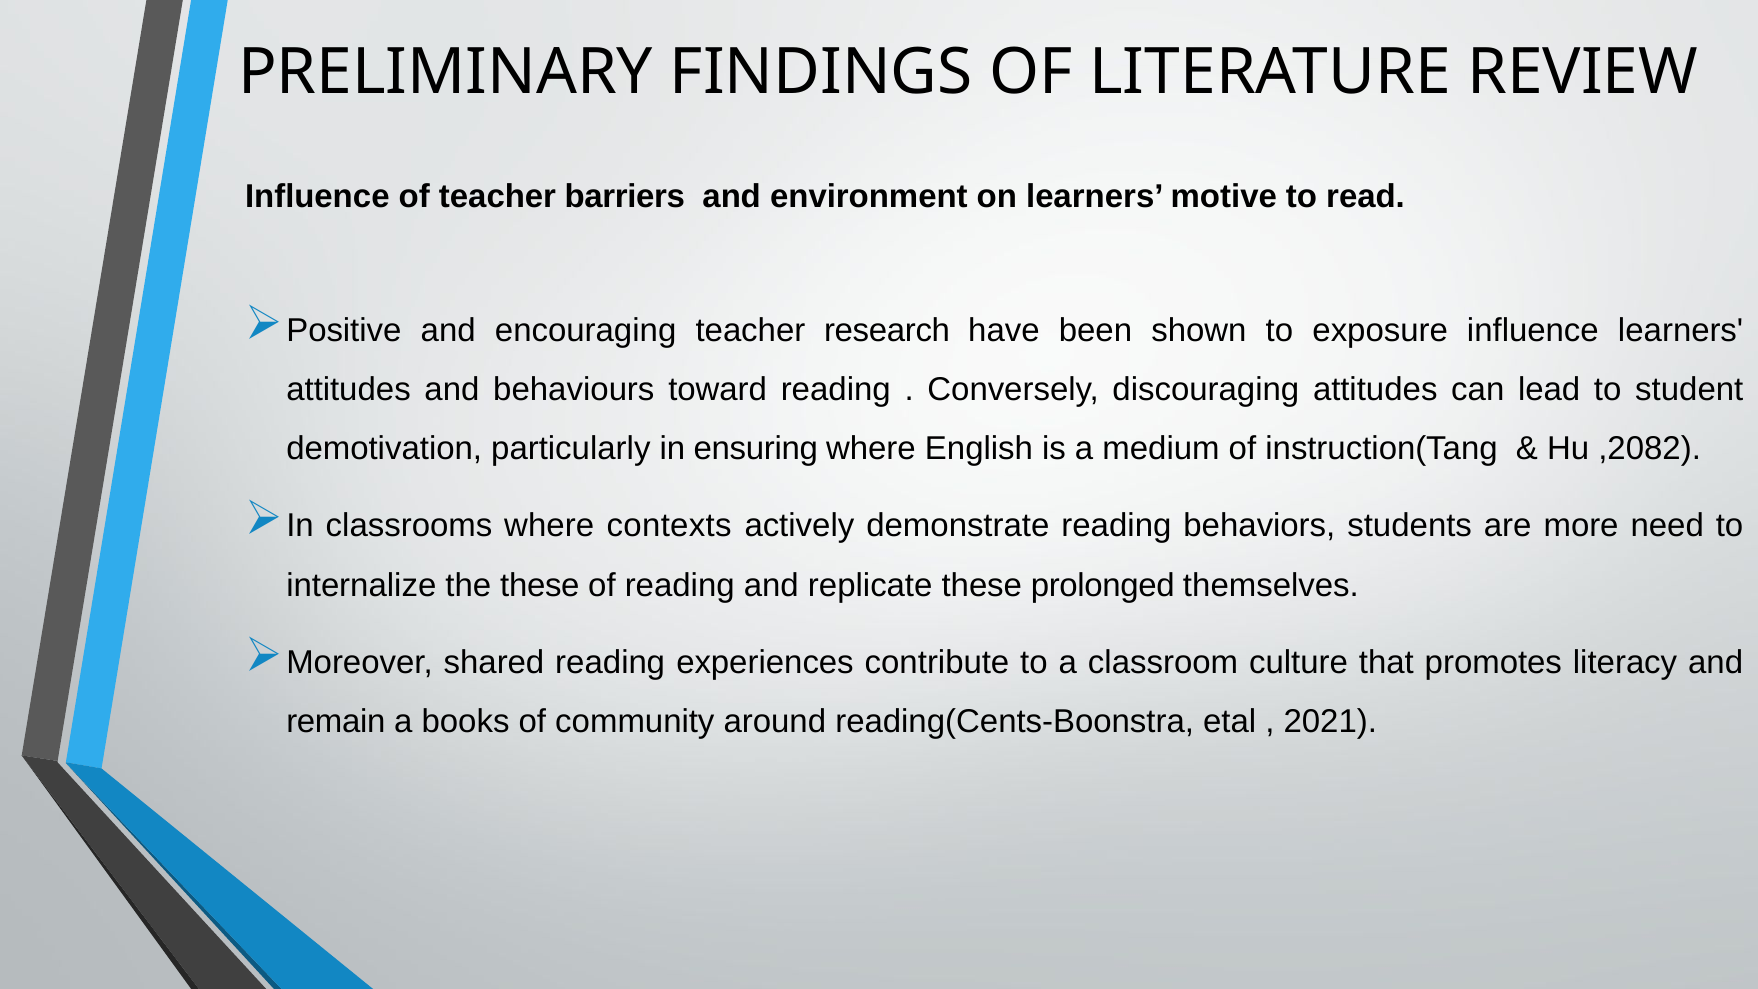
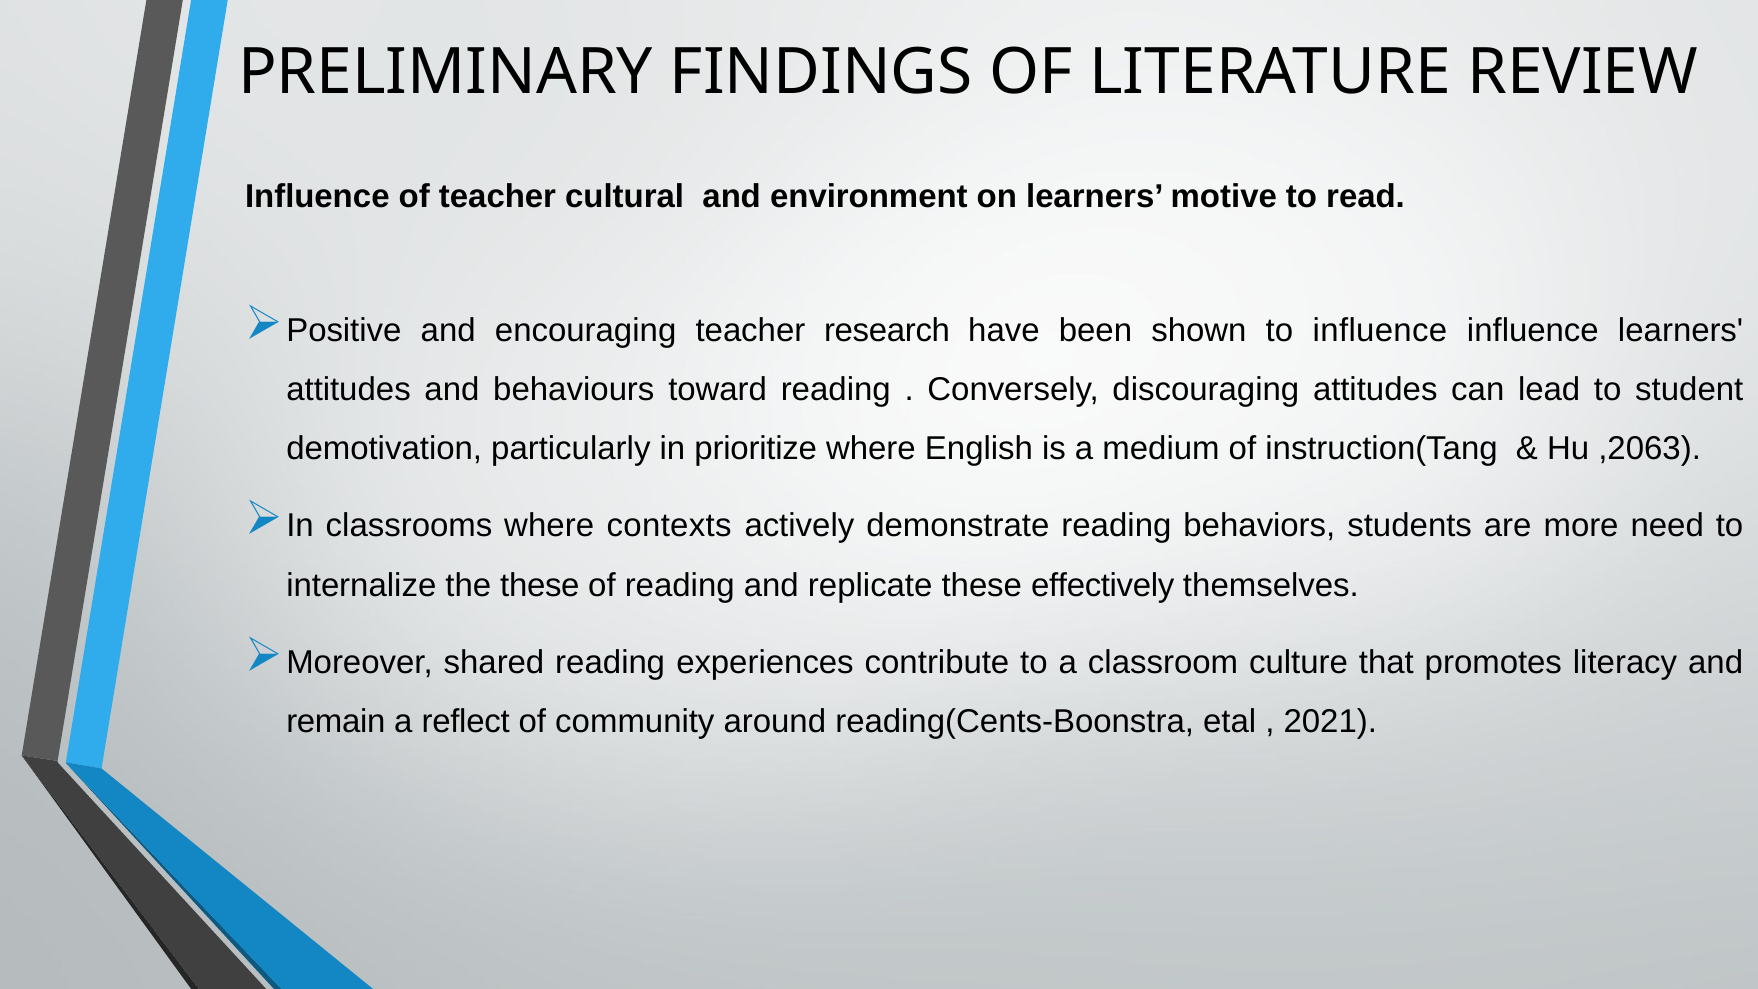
barriers: barriers -> cultural (625, 196)
to exposure: exposure -> influence (1380, 330)
ensuring: ensuring -> prioritize (756, 449)
,2082: ,2082 -> ,2063 (1650, 449)
prolonged: prolonged -> effectively (1103, 585)
books: books -> reflect (466, 721)
